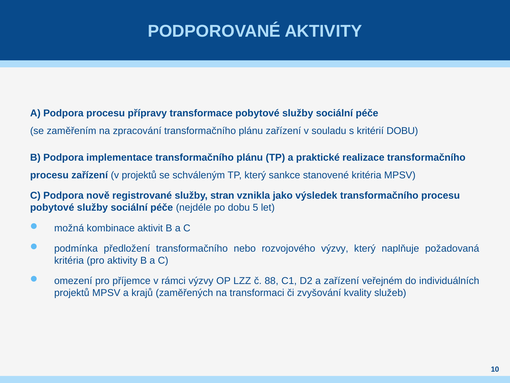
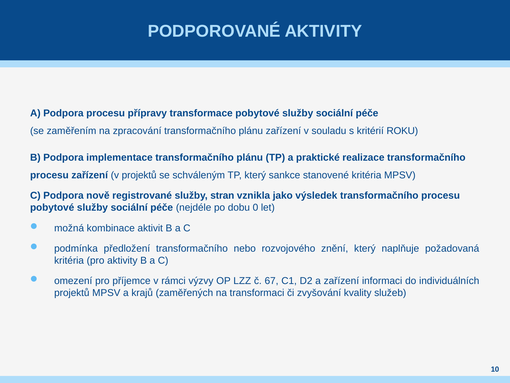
kritérií DOBU: DOBU -> ROKU (402, 131)
5: 5 -> 0 (255, 207)
rozvojového výzvy: výzvy -> znění (335, 248)
88: 88 -> 67 (272, 281)
veřejném: veřejném -> informaci (382, 281)
